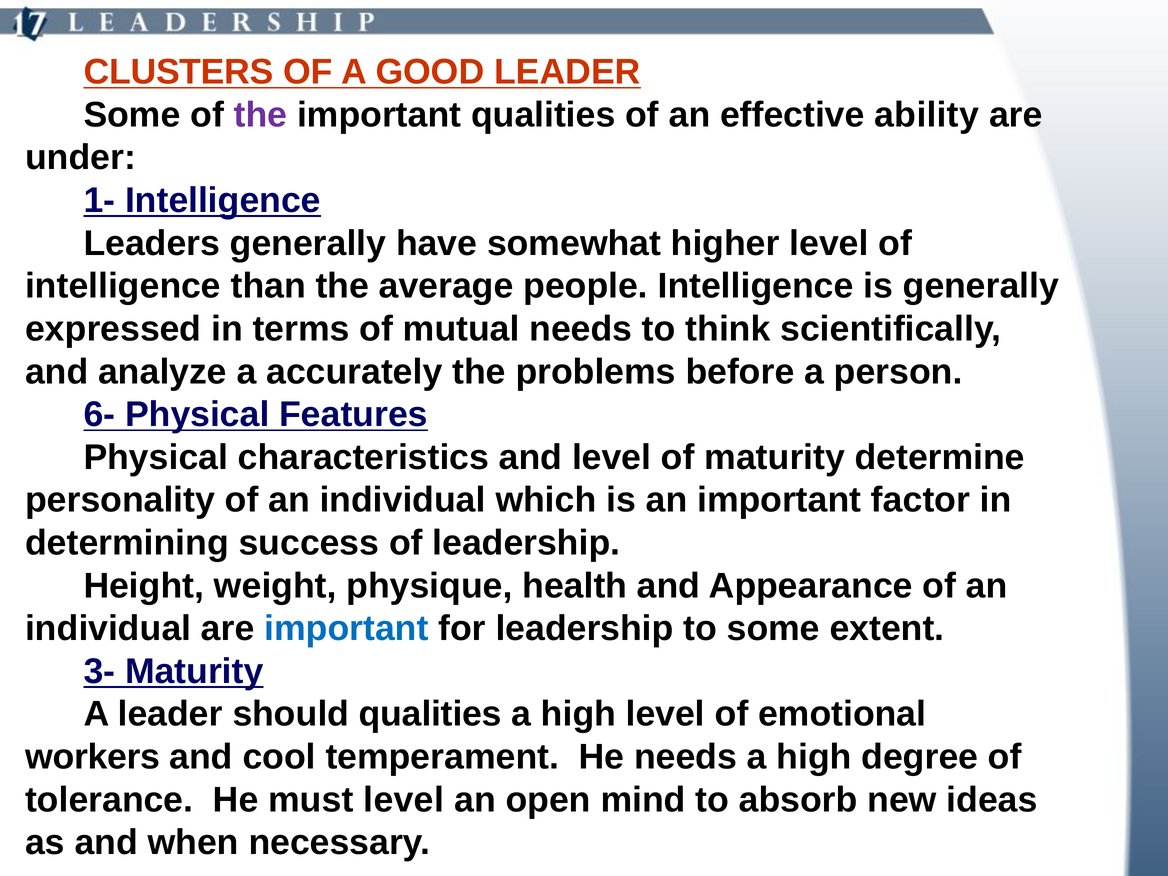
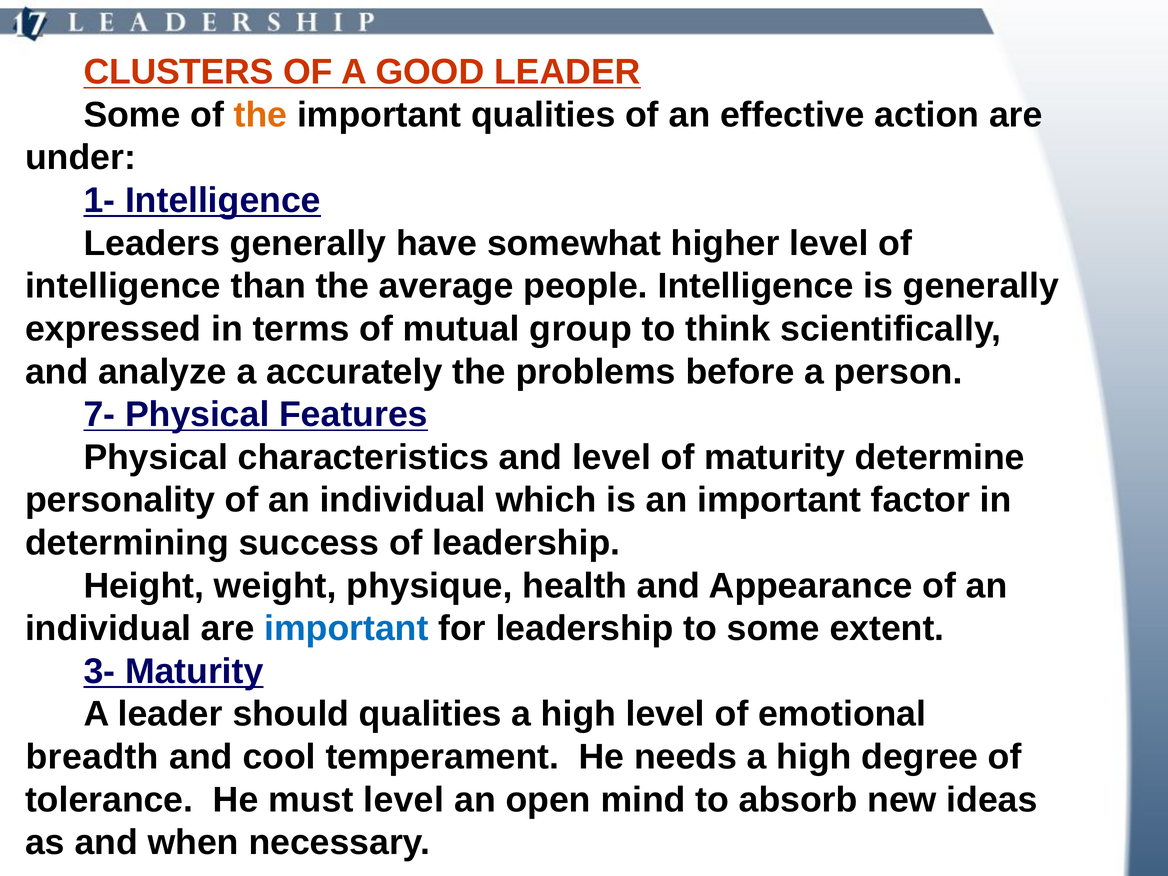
the colour: purple -> orange (261, 115)
ability: ability -> action (927, 115)
mutual needs: needs -> group (581, 329)
6-: 6- -> 7- (99, 415)
workers: workers -> breadth (92, 757)
